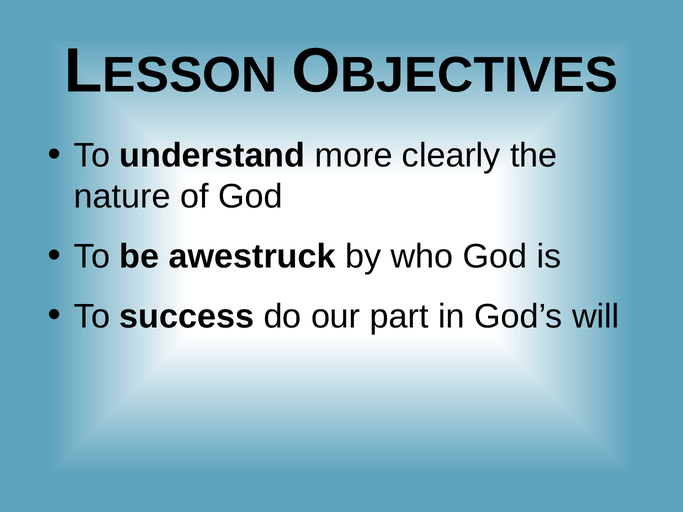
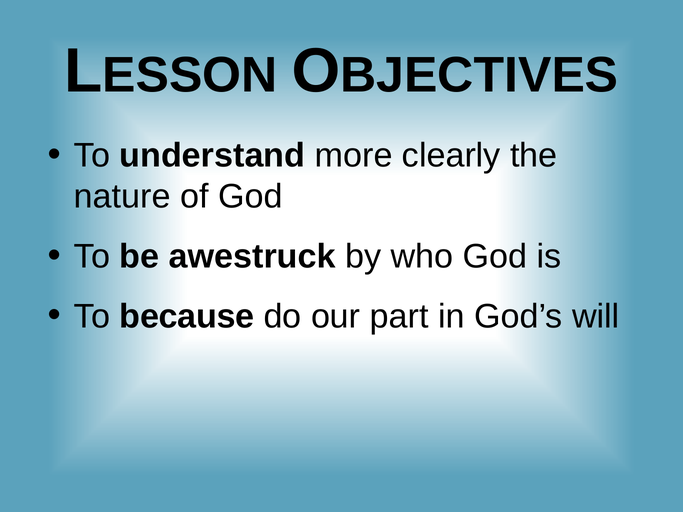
success: success -> because (187, 316)
